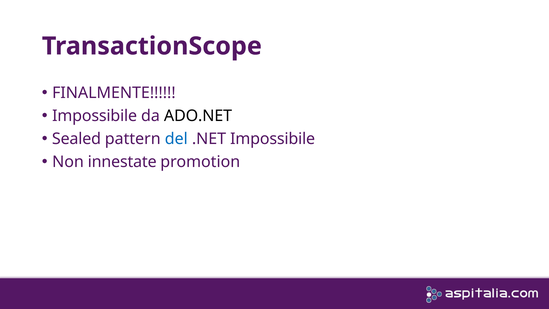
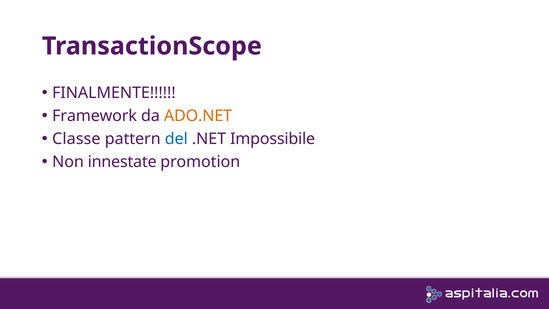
Impossibile: Impossibile -> Framework (95, 116)
ADO.NET colour: black -> orange (198, 116)
Sealed: Sealed -> Classe (76, 139)
